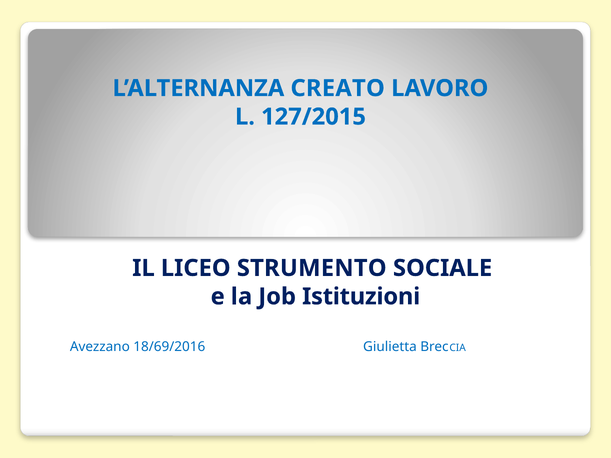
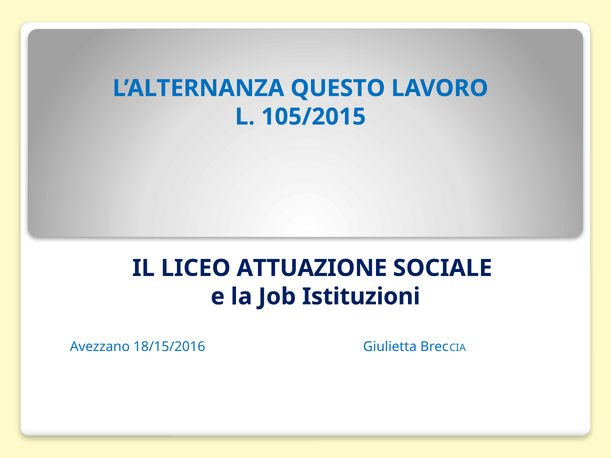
CREATO: CREATO -> QUESTO (338, 88)
127/2015: 127/2015 -> 105/2015 (314, 117)
STRUMENTO: STRUMENTO -> ATTUAZIONE (312, 268)
18/69/2016: 18/69/2016 -> 18/15/2016 (169, 347)
